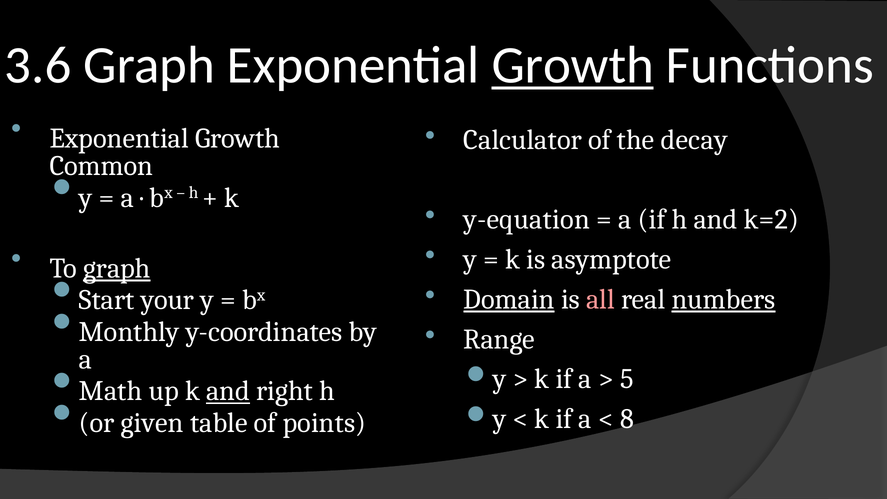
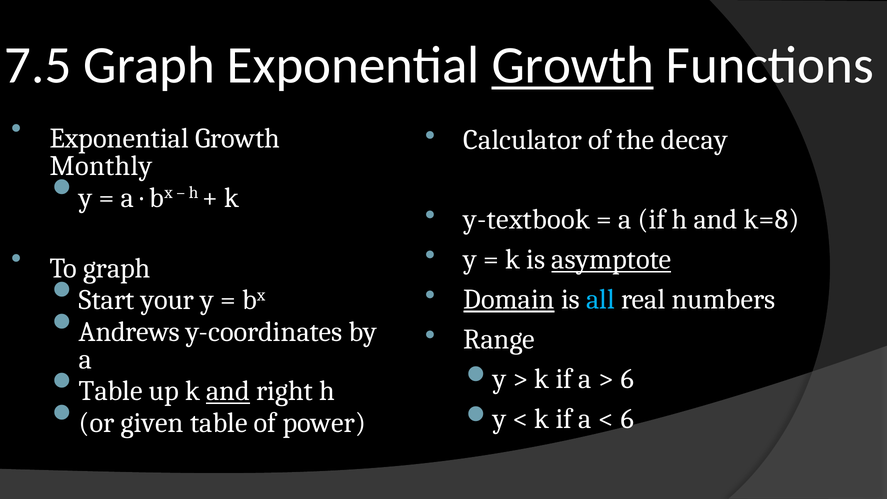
3.6: 3.6 -> 7.5 (38, 65)
Common: Common -> Monthly (101, 166)
y-equation: y-equation -> y-textbook (527, 220)
k=2: k=2 -> k=8 (772, 220)
asymptote underline: none -> present (611, 259)
graph underline: present -> none (117, 268)
all colour: pink -> light blue (600, 299)
numbers underline: present -> none (724, 299)
Monthly: Monthly -> Andrews (129, 332)
5: 5 -> 6 (627, 379)
Math: Math -> Table (111, 391)
points: points -> power (324, 423)
8: 8 -> 6 (627, 419)
